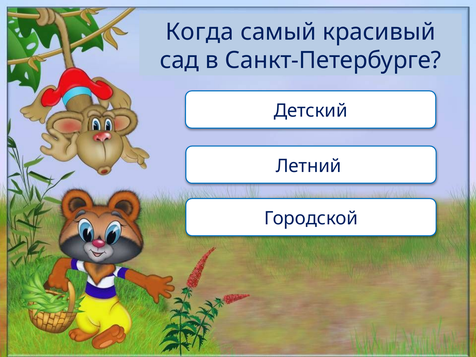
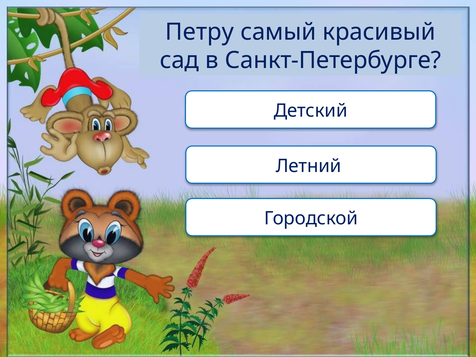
Когда: Когда -> Петру (200, 32)
